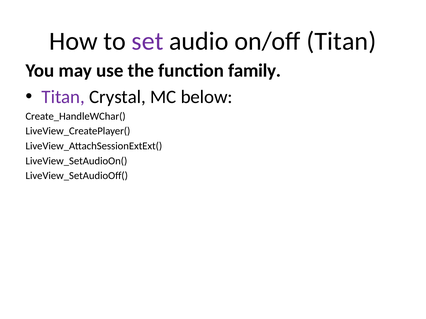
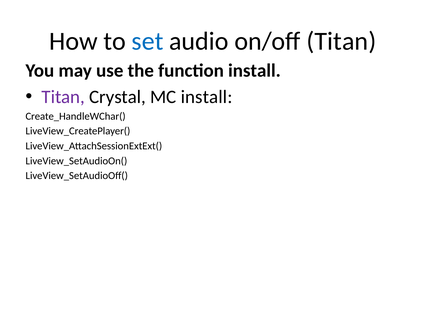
set colour: purple -> blue (148, 41)
function family: family -> install (254, 71)
MC below: below -> install (207, 97)
